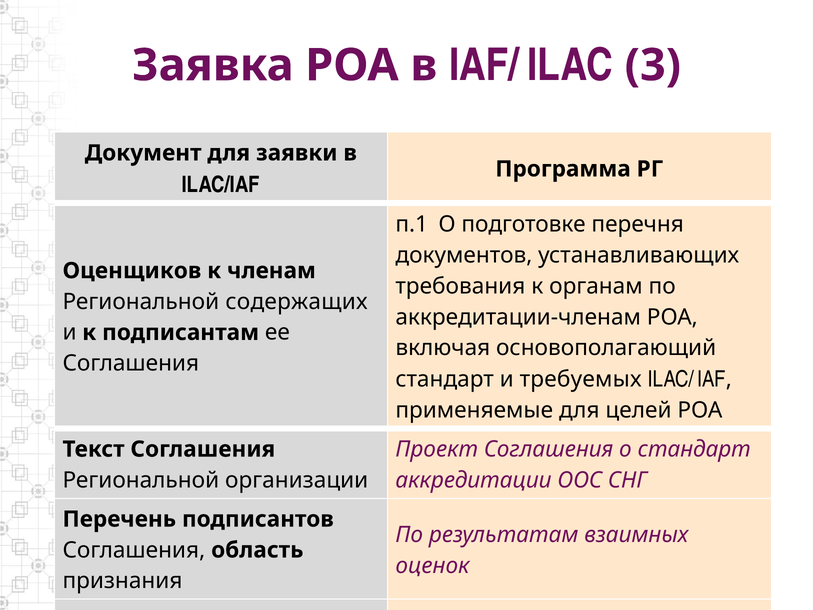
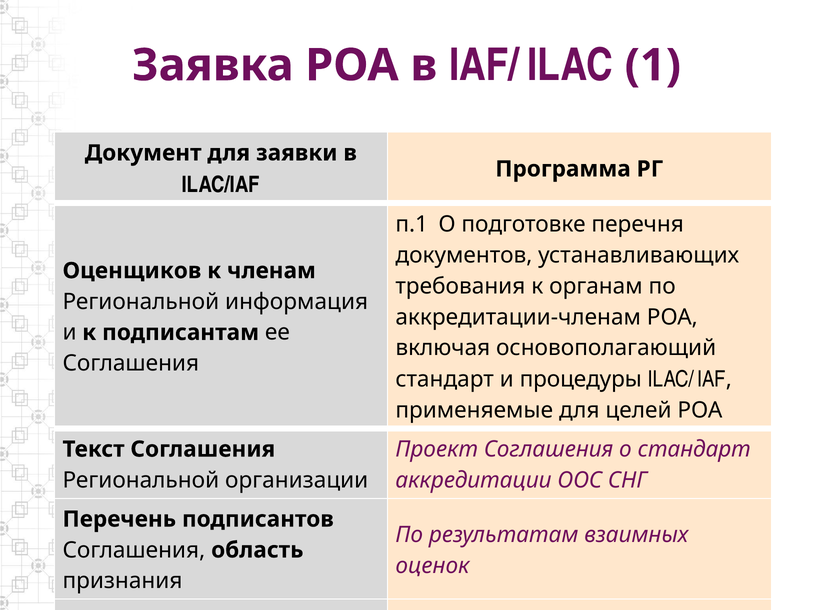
3: 3 -> 1 (653, 65)
содержащих: содержащих -> информация (297, 302)
и требуемых: требуемых -> процедуры (581, 379)
